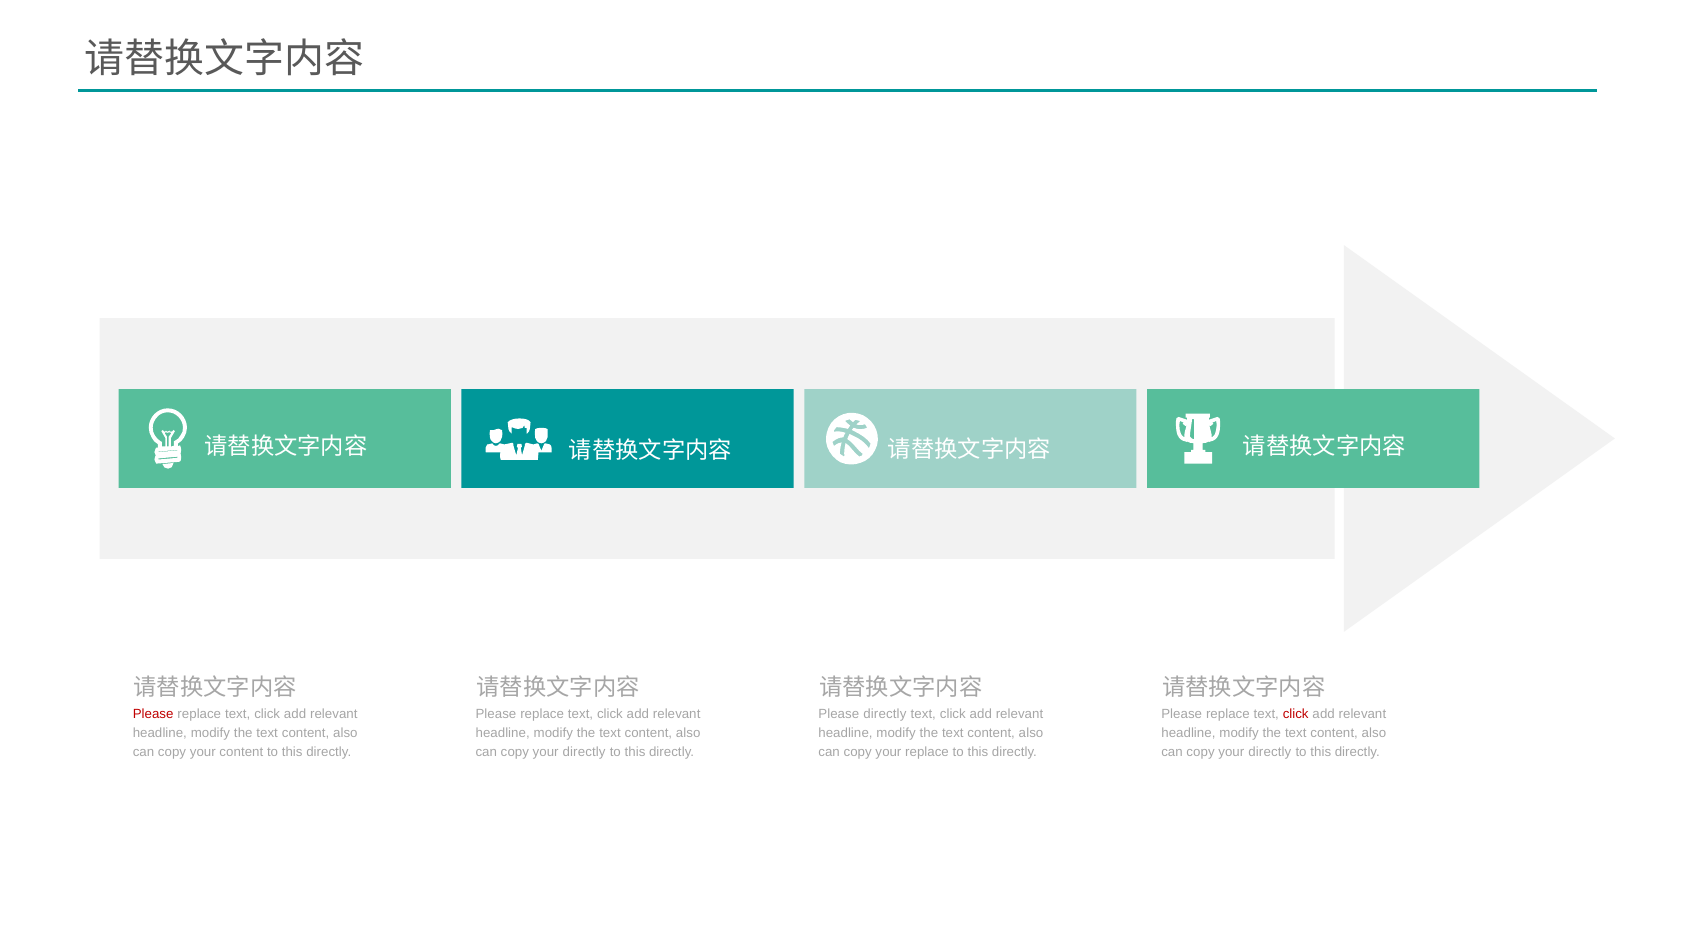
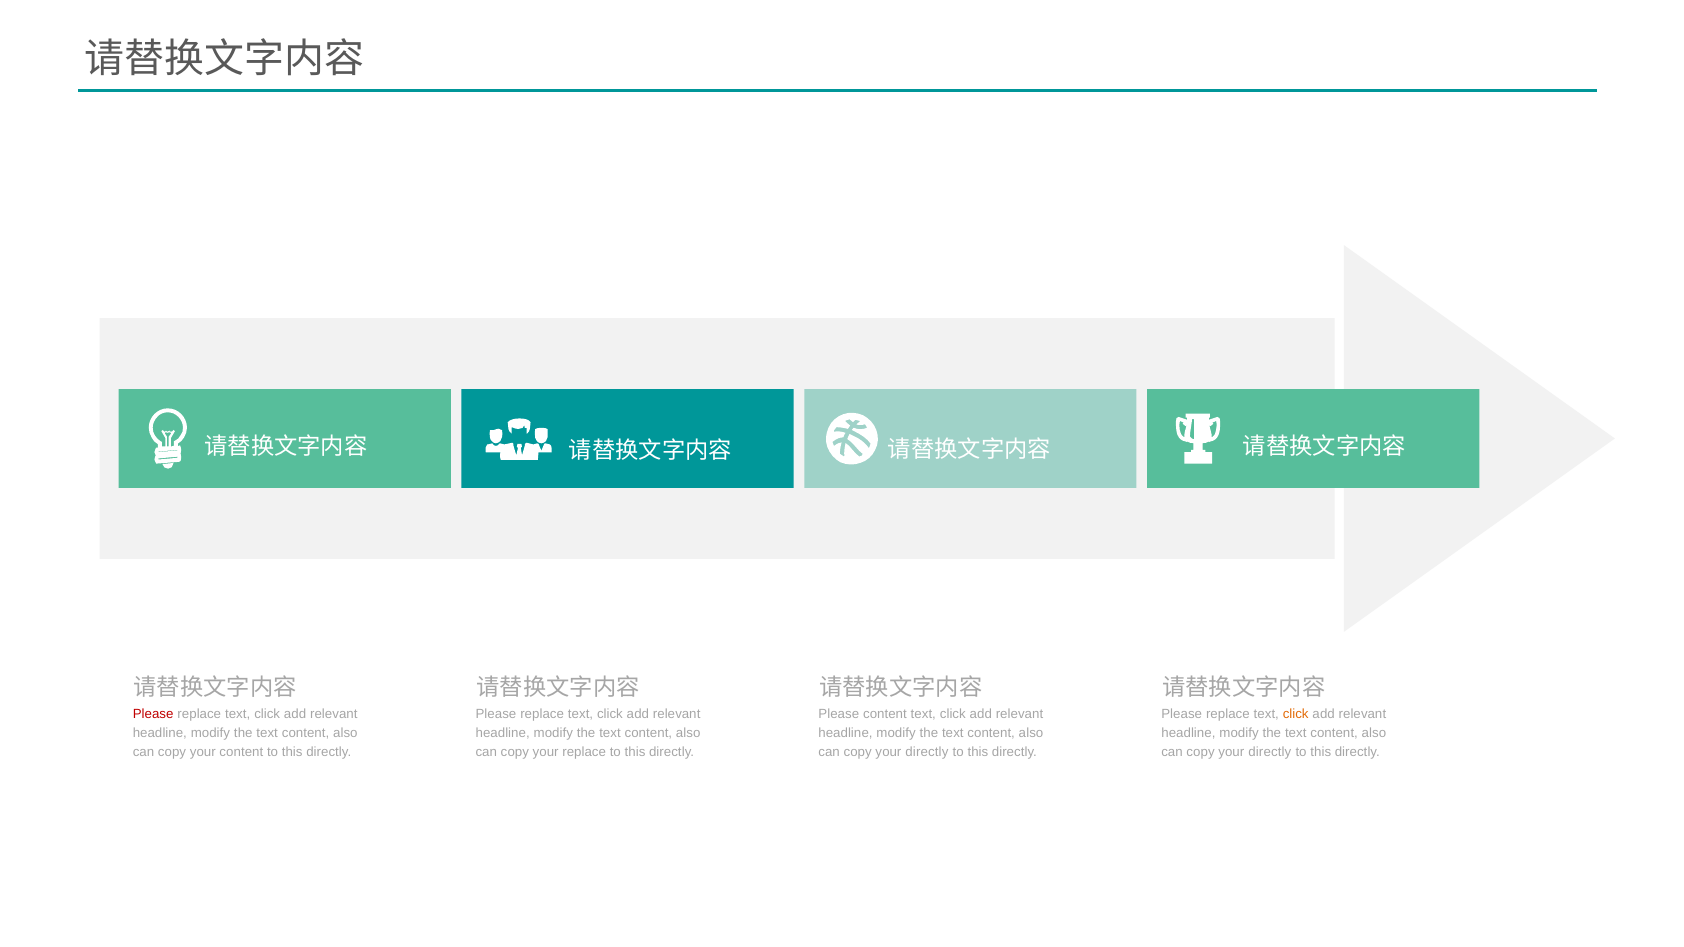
Please directly: directly -> content (885, 714)
click colour: red -> orange (1296, 714)
directly: directly -> replace (584, 752)
replace: replace -> directly (927, 752)
